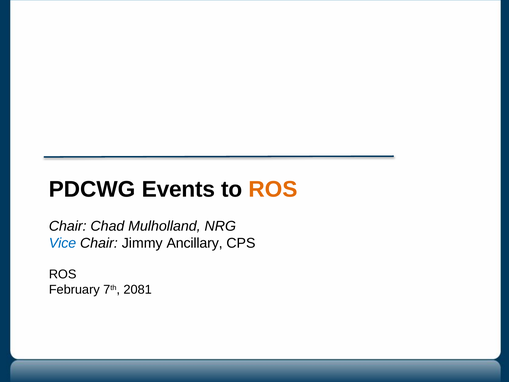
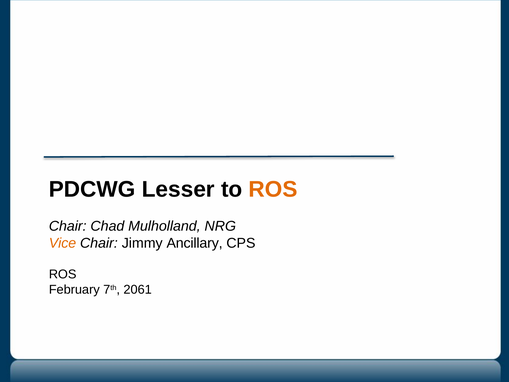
Events: Events -> Lesser (178, 189)
Vice colour: blue -> orange (62, 243)
2081: 2081 -> 2061 (138, 290)
